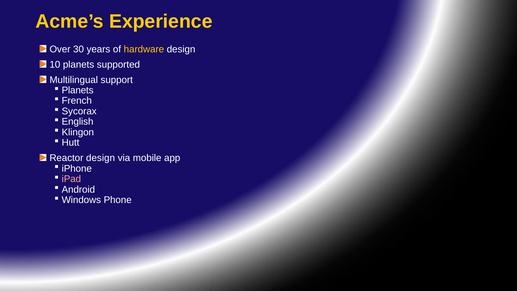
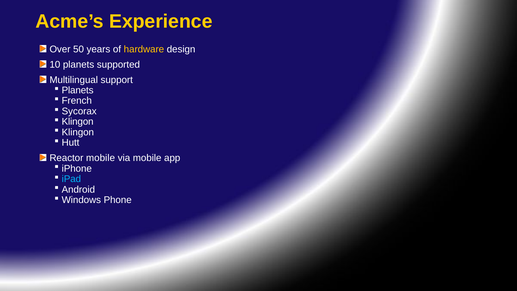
30: 30 -> 50 (79, 49)
English: English -> Klingon (78, 122)
Reactor design: design -> mobile (101, 158)
iPad colour: pink -> light blue (71, 179)
